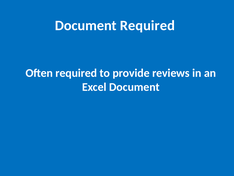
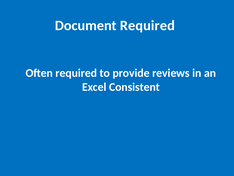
Excel Document: Document -> Consistent (134, 87)
